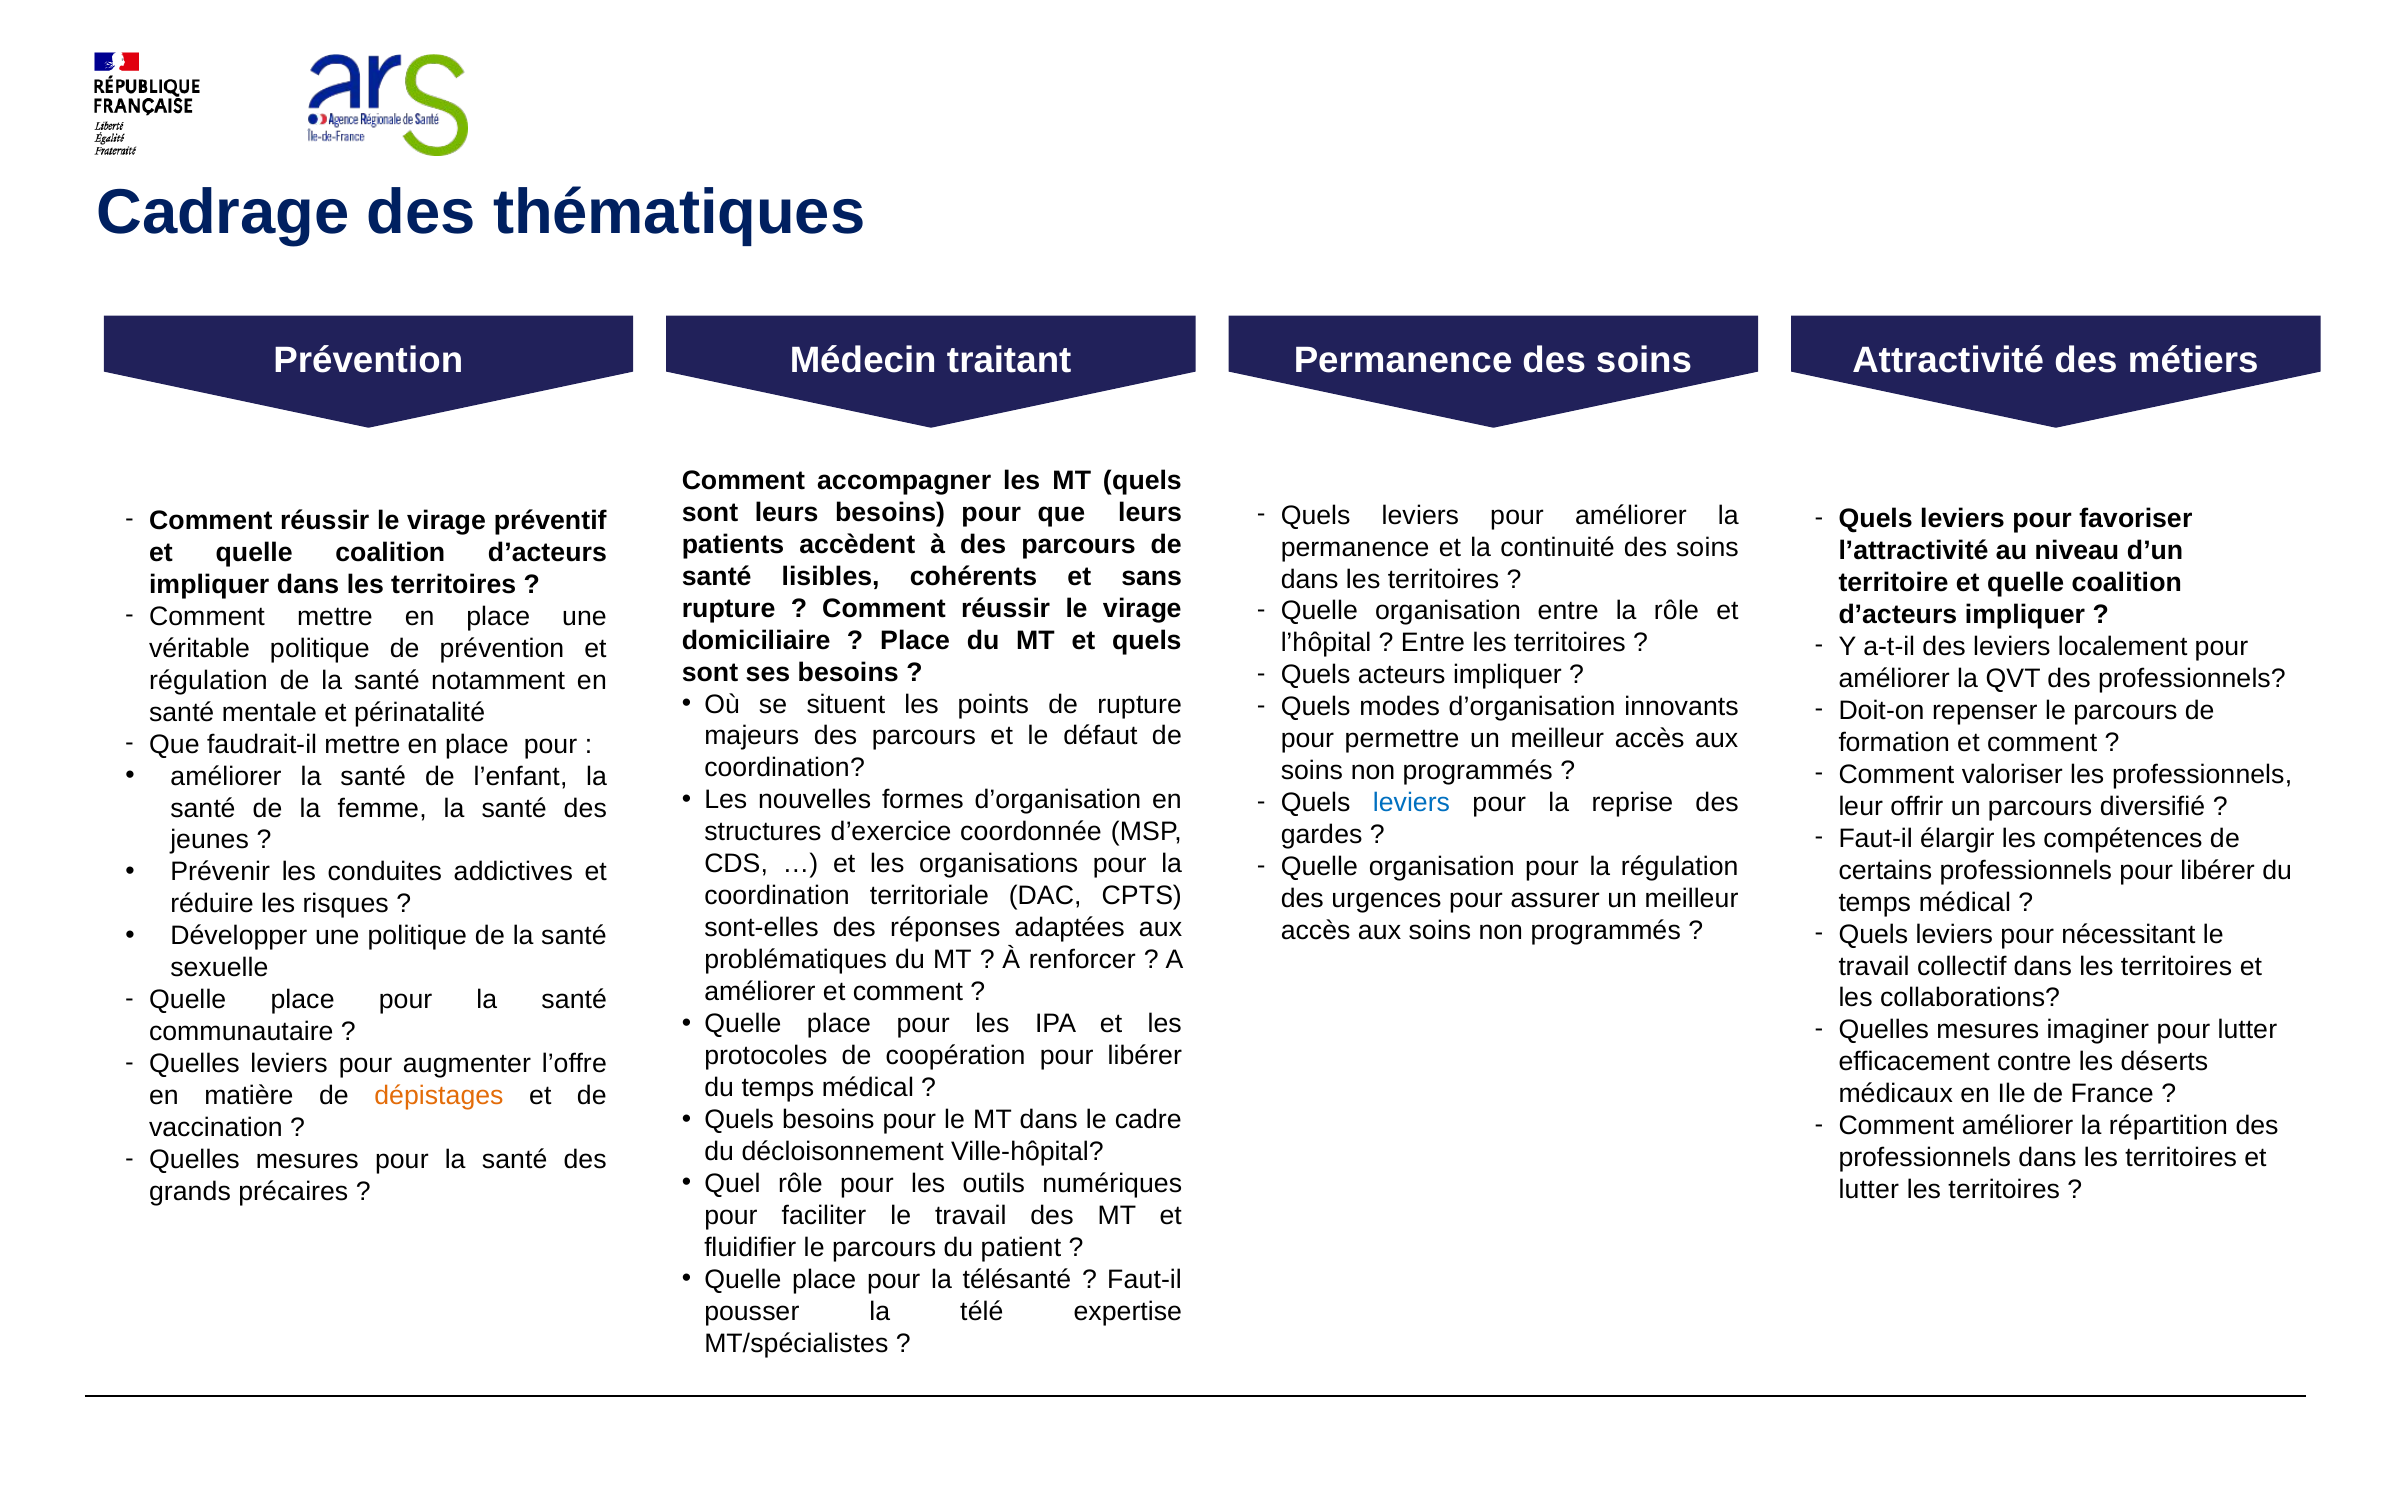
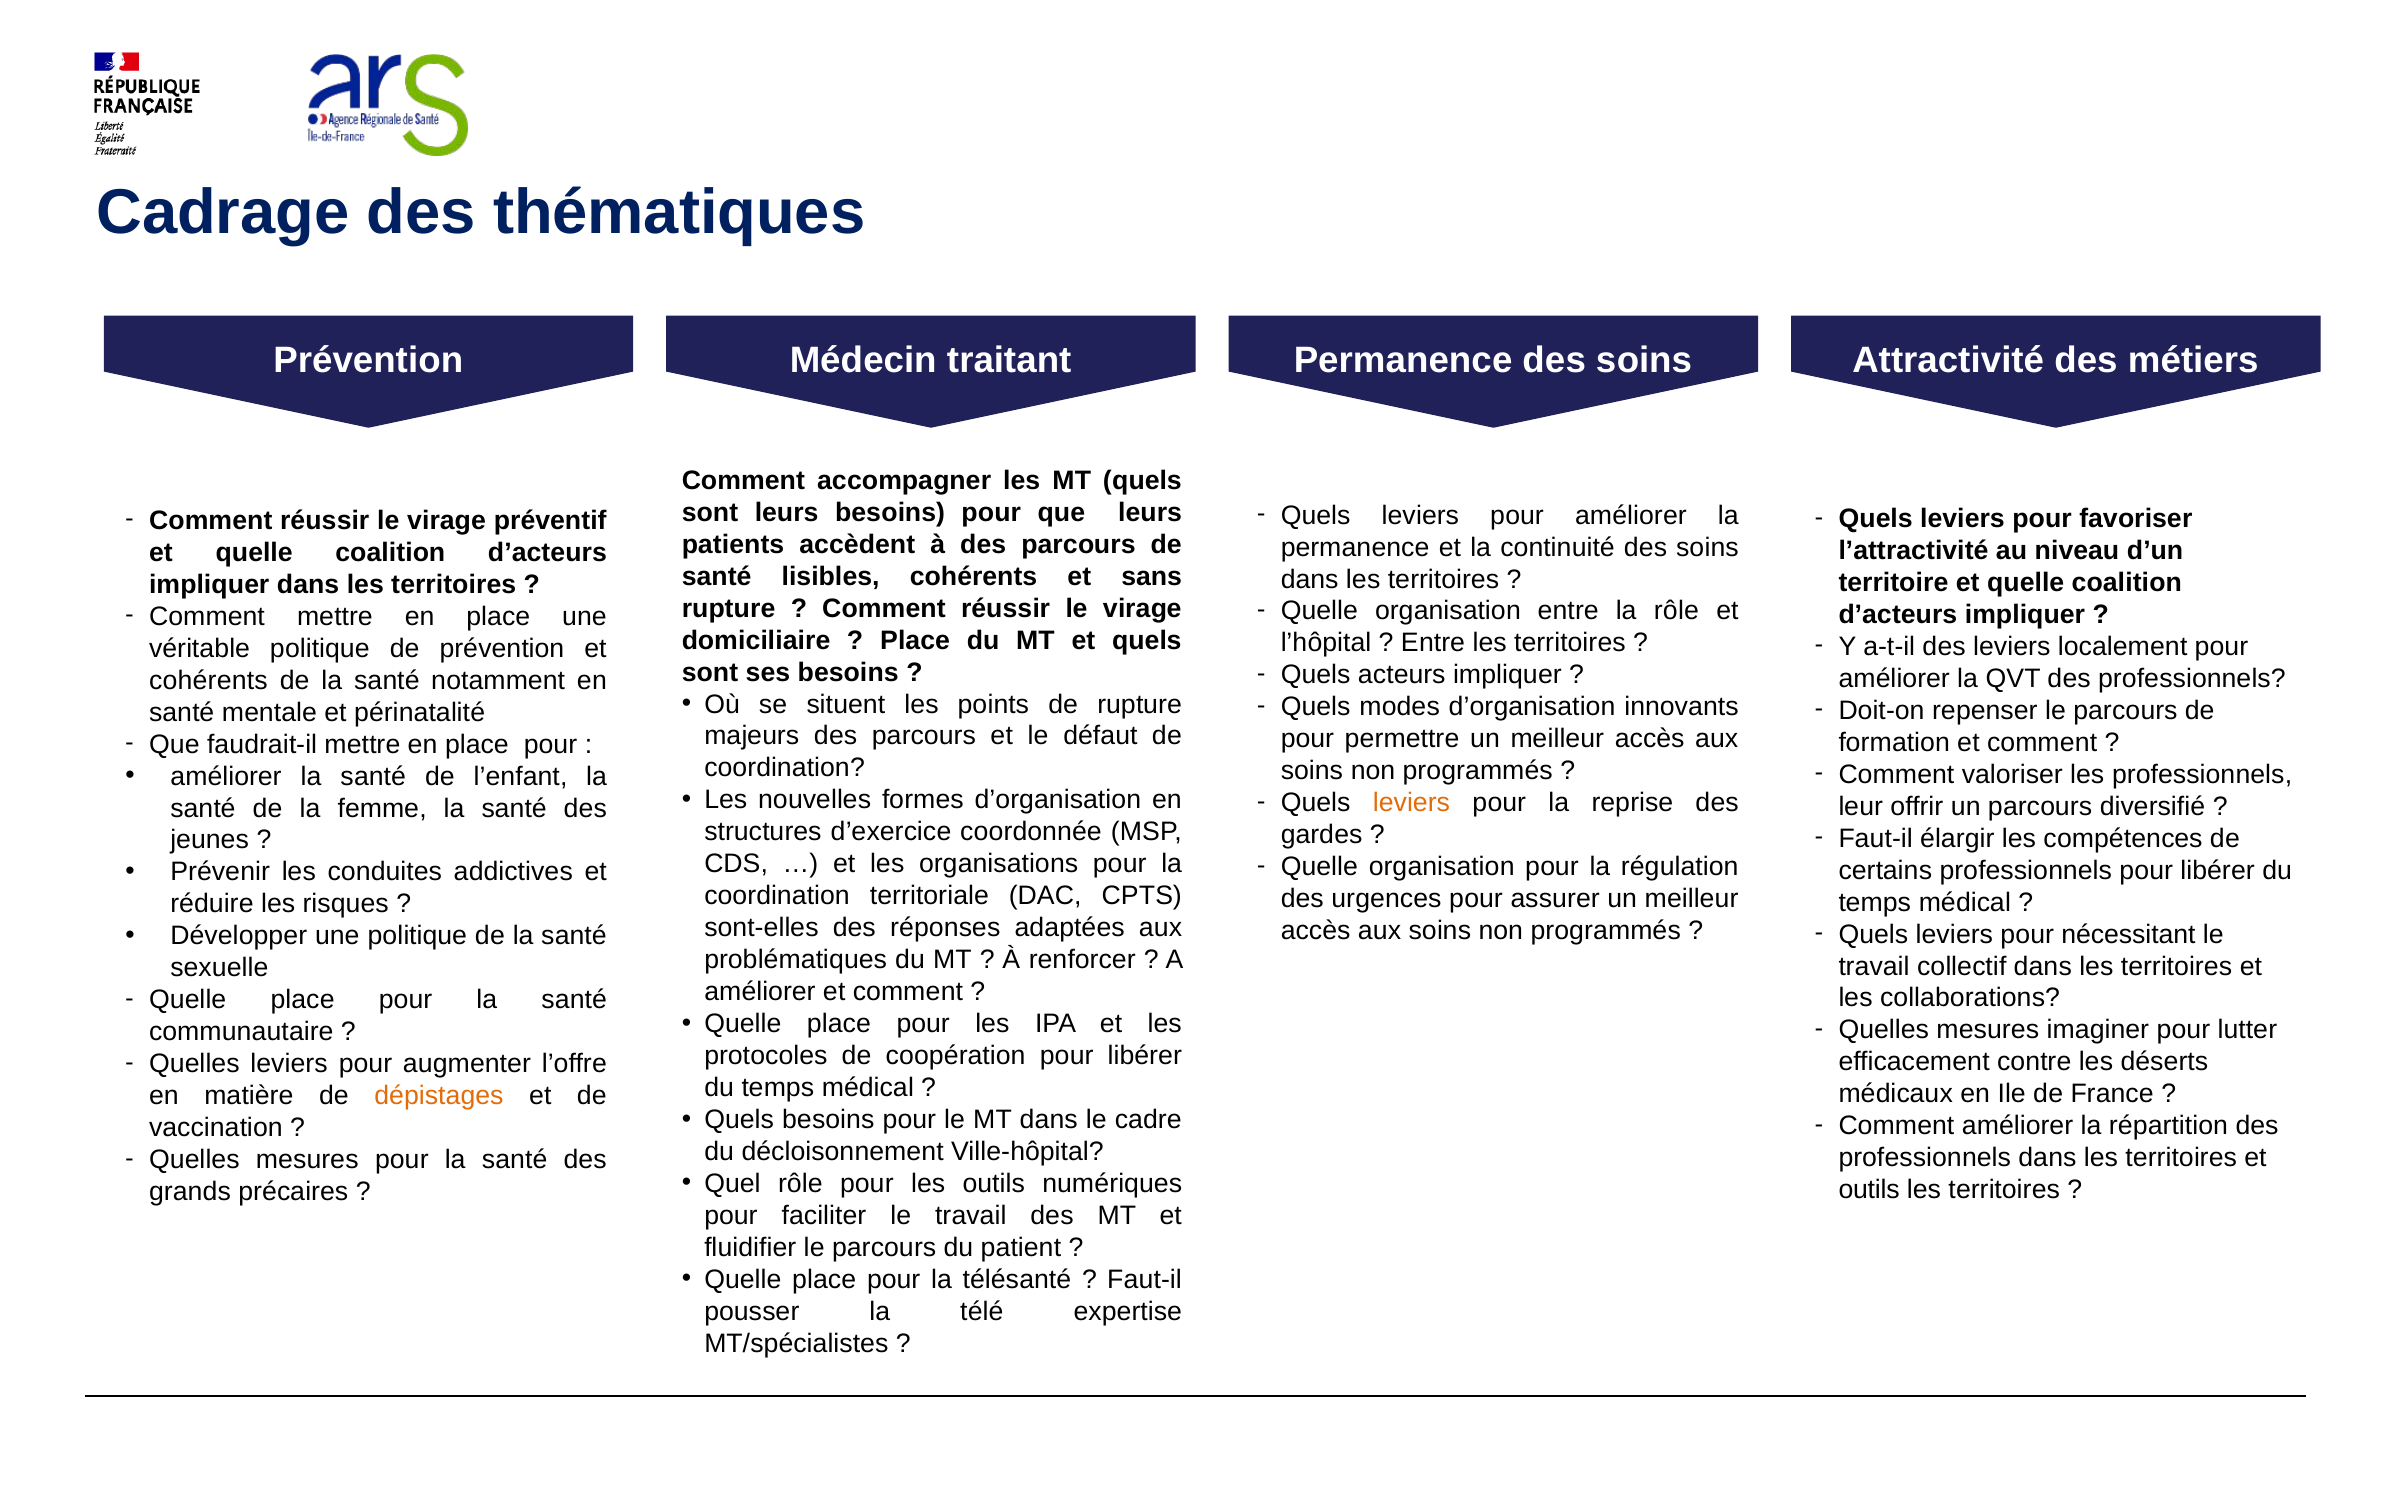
régulation: régulation -> cohérents (208, 680)
leviers colour: blue -> orange (1411, 803)
lutter: lutter -> outils (1869, 1190)
